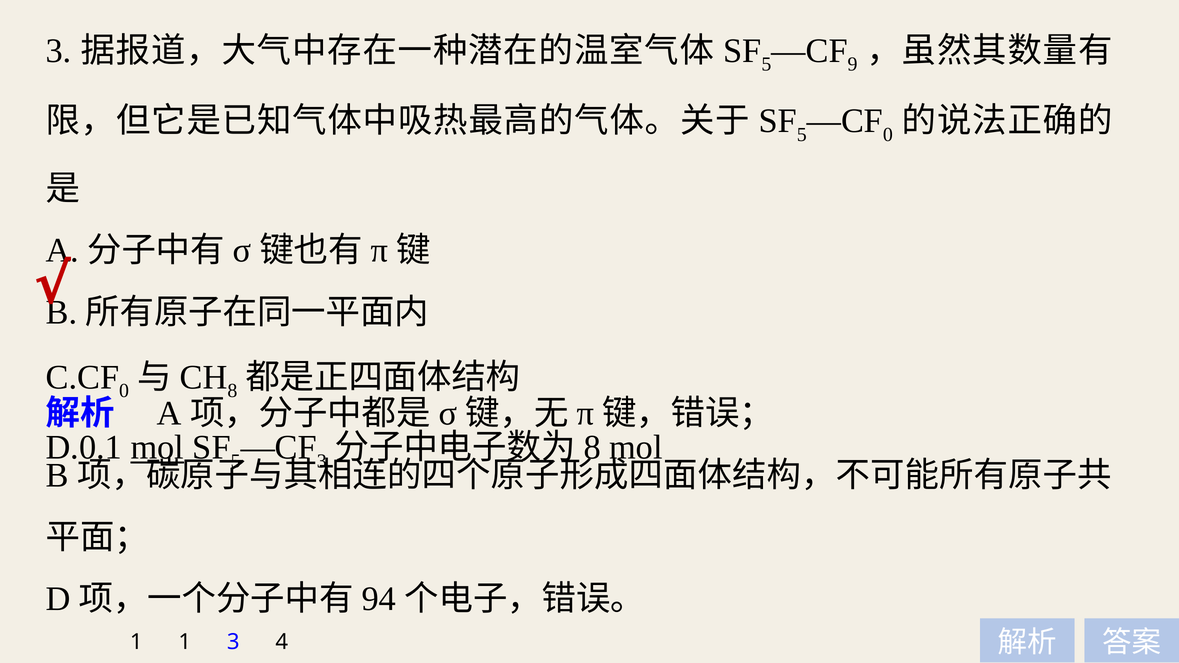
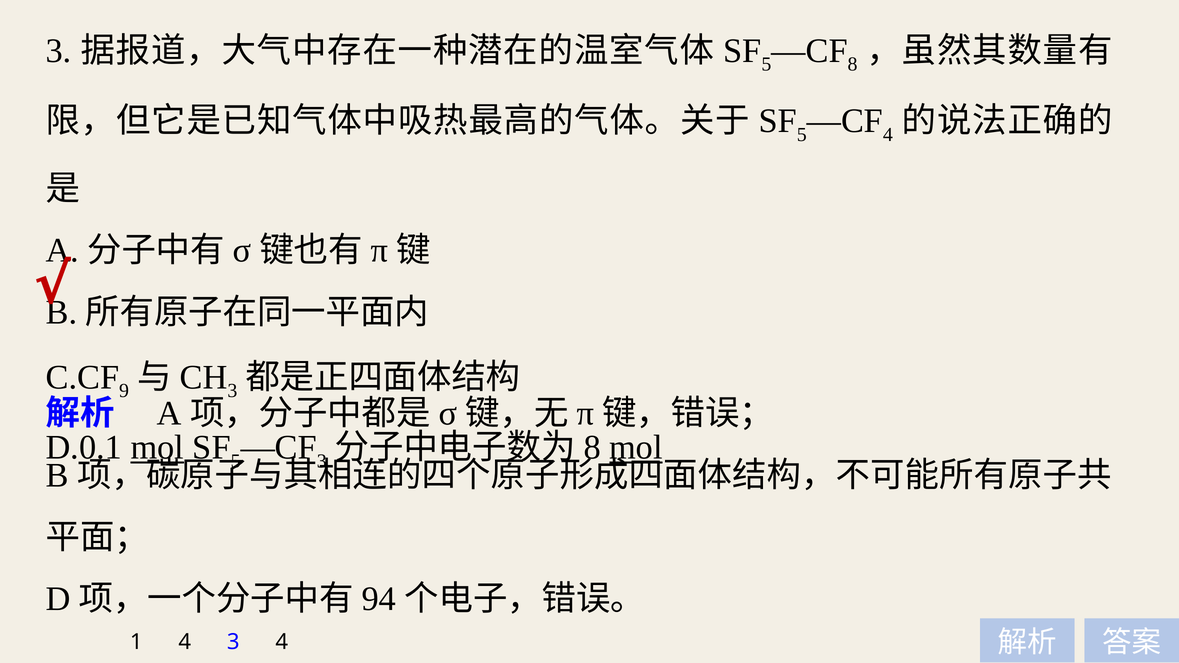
9: 9 -> 8 (852, 64)
0: 0 -> 4 (888, 135)
0: 0 -> 9 (124, 391)
8: 8 -> 3 (232, 391)
mol underline: none -> present (636, 448)
1 1: 1 -> 4 (185, 643)
